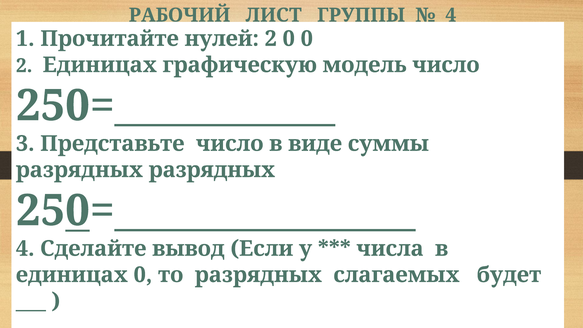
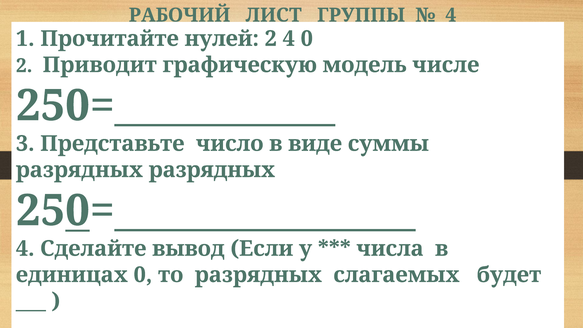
2 0: 0 -> 4 (289, 39)
2 Единицах: Единицах -> Приводит (100, 65)
модель число: число -> числе (446, 65)
